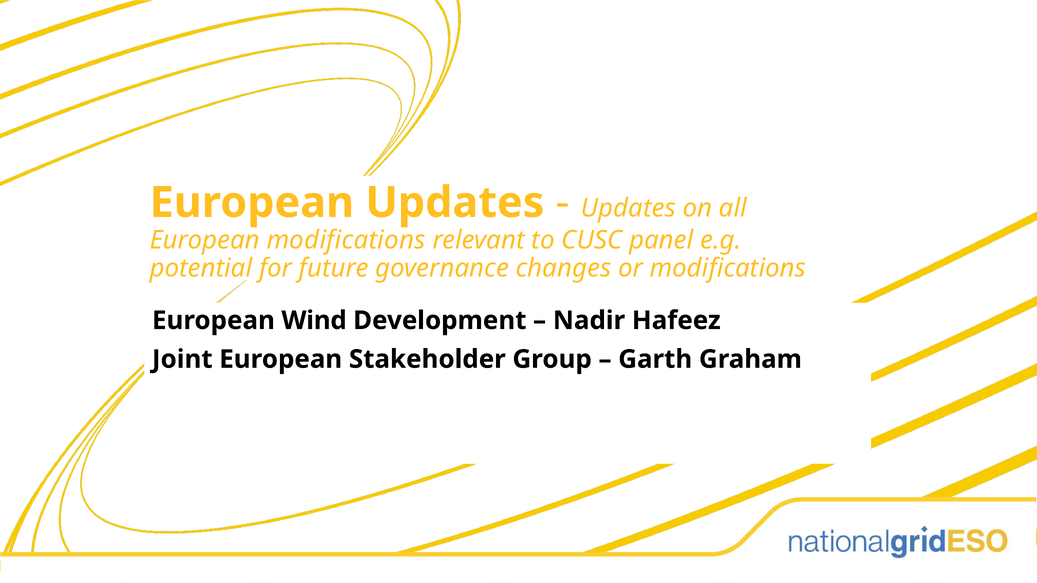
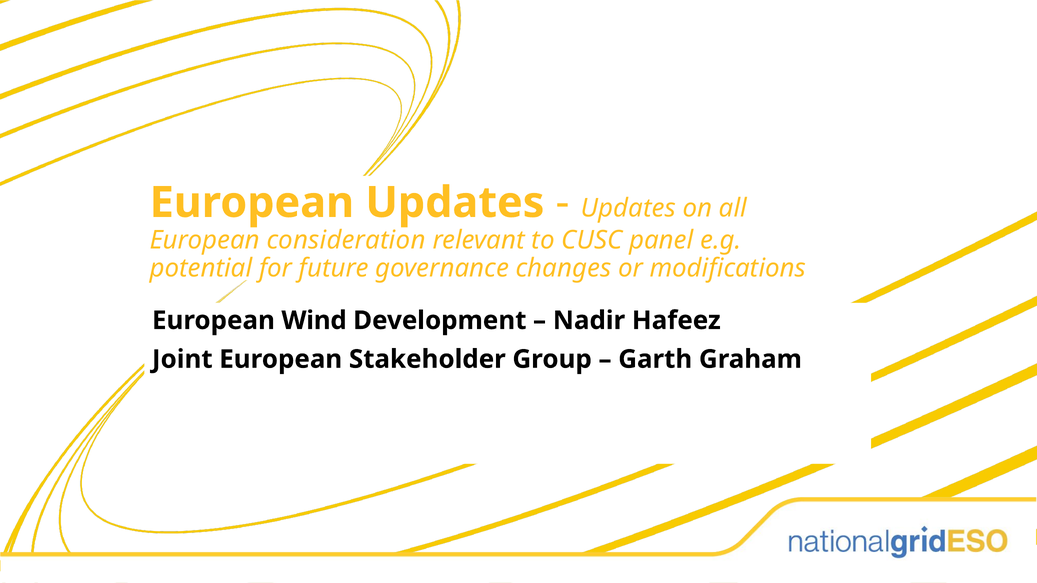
European modifications: modifications -> consideration (346, 240)
